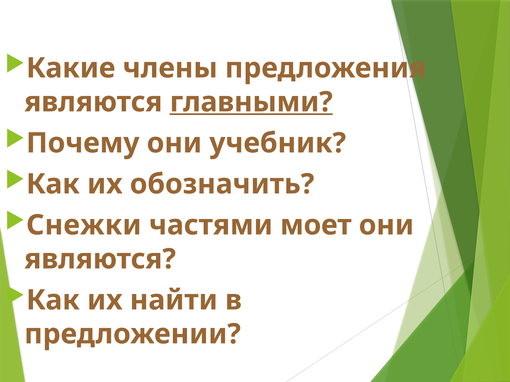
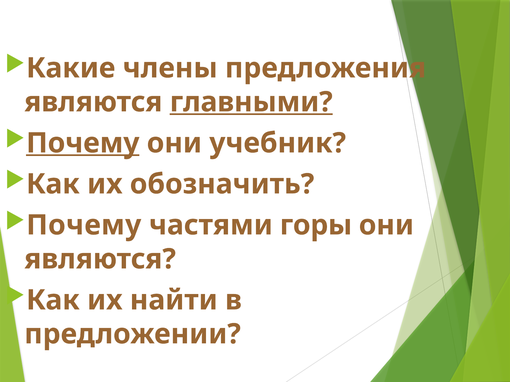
Почему underline: none -> present (83, 143)
Снежки: Снежки -> Почему (84, 225)
моет: моет -> горы (316, 225)
